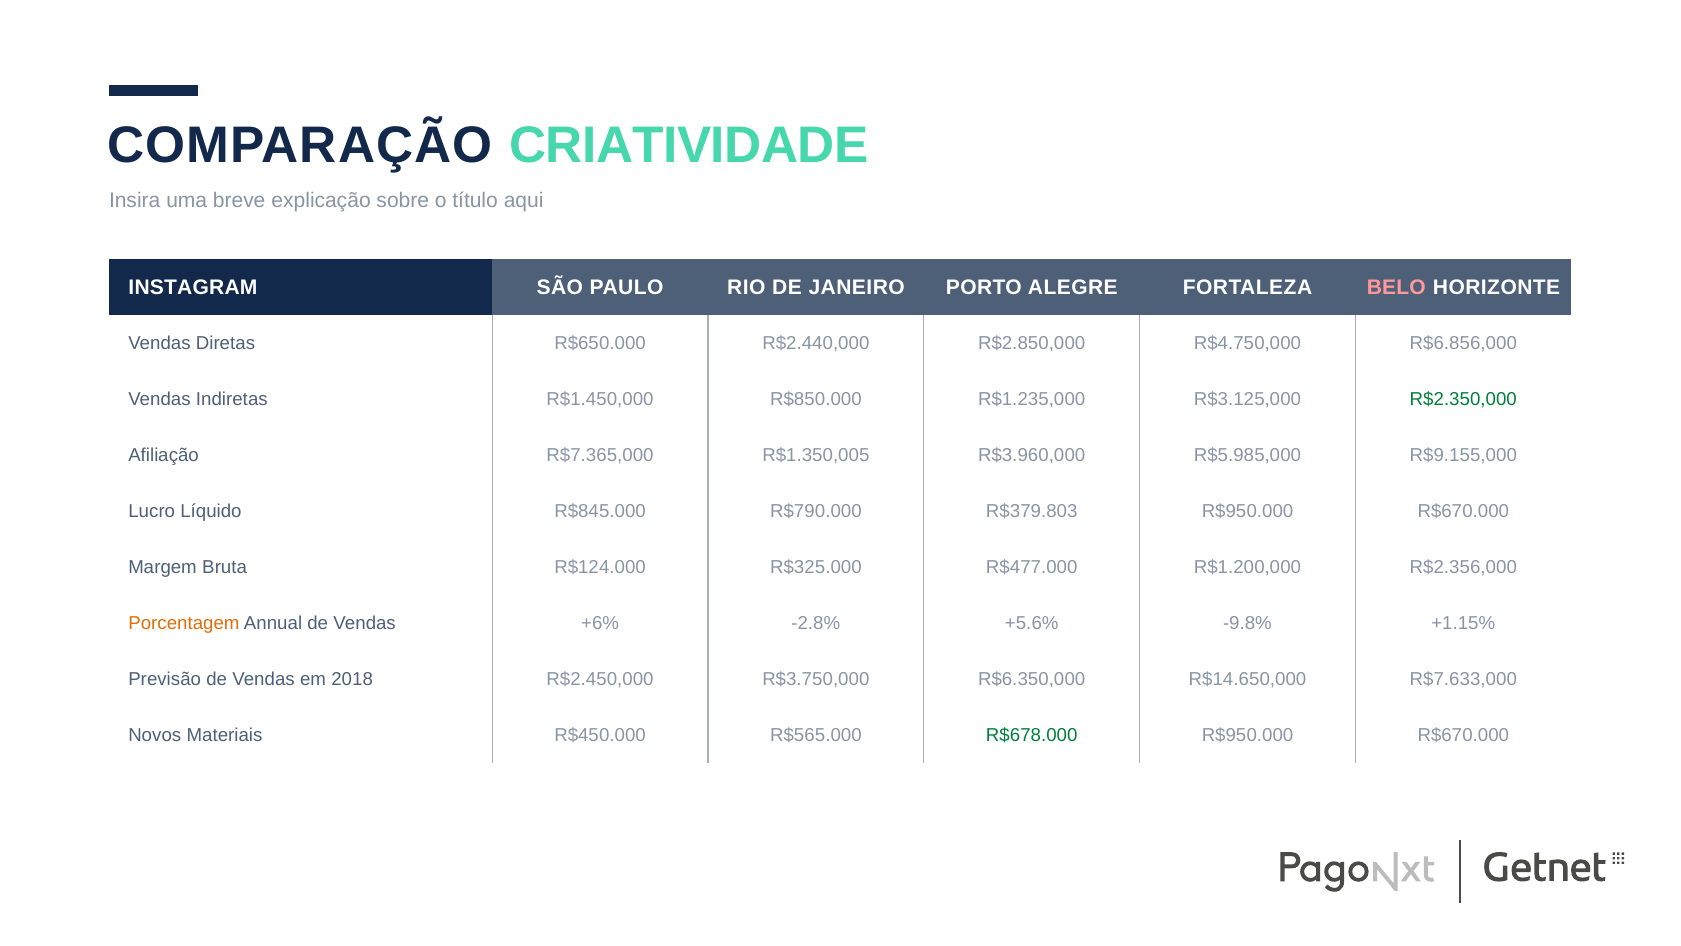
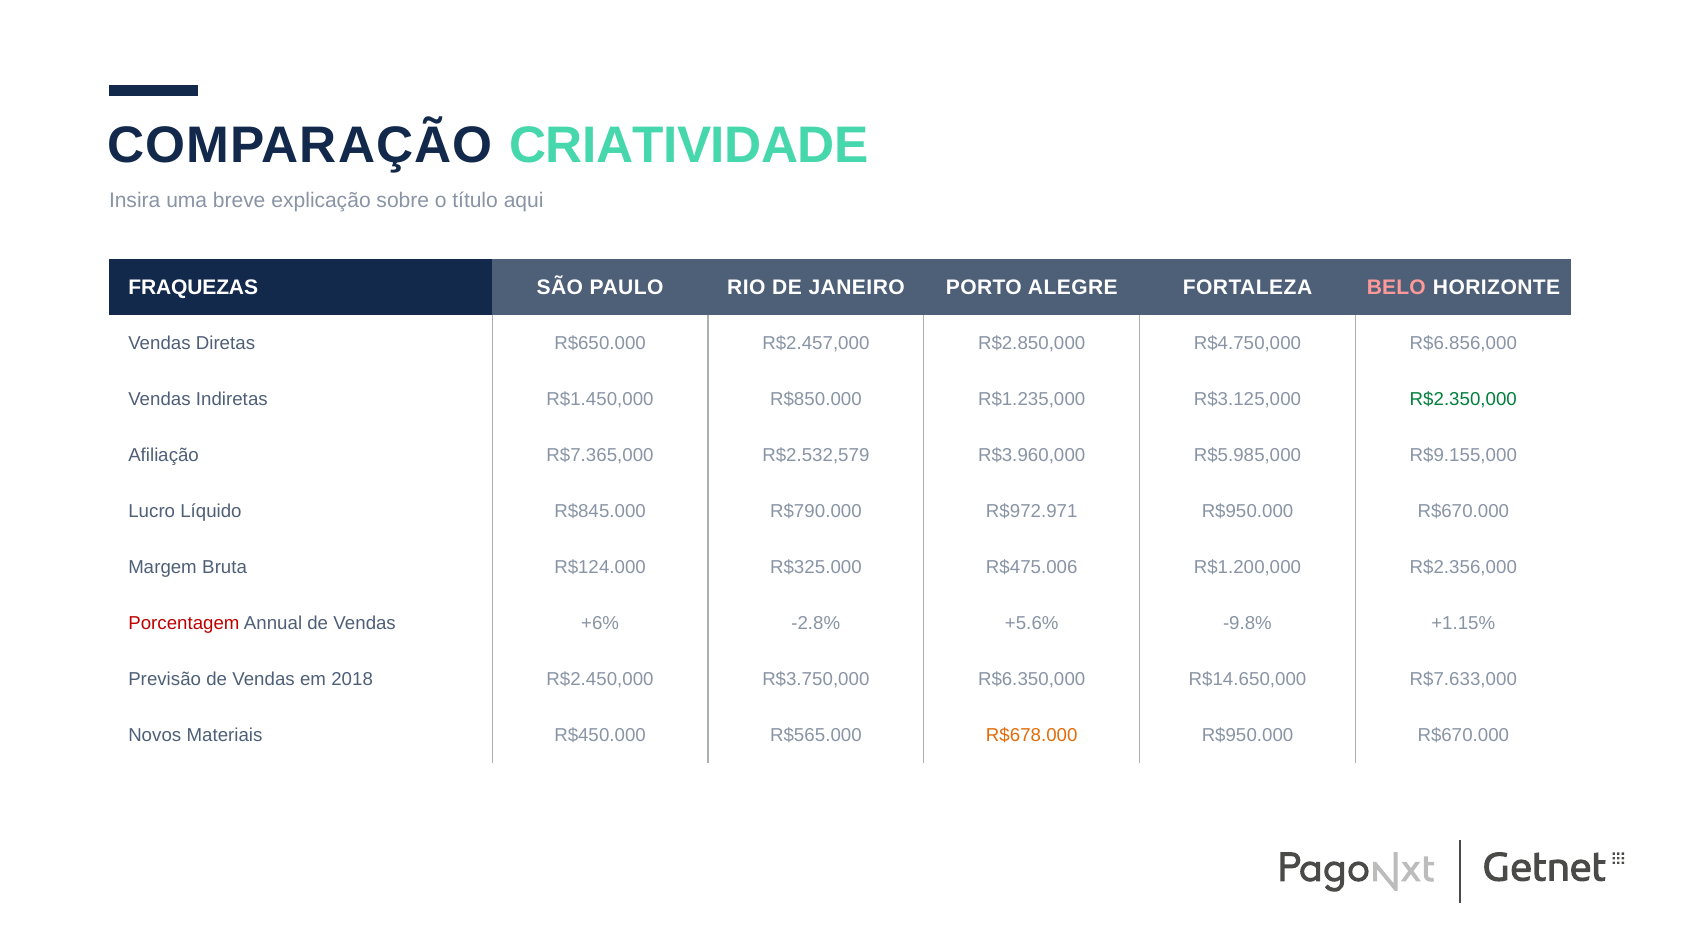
INSTAGRAM: INSTAGRAM -> FRAQUEZAS (193, 287)
R$2.440,000: R$2.440,000 -> R$2.457,000 (816, 344)
R$1.350,005: R$1.350,005 -> R$2.532,579 (816, 456)
R$379.803: R$379.803 -> R$972.971 (1032, 512)
R$477.000: R$477.000 -> R$475.006 (1032, 567)
Porcentagem colour: orange -> red (184, 623)
R$678.000 colour: green -> orange (1032, 735)
